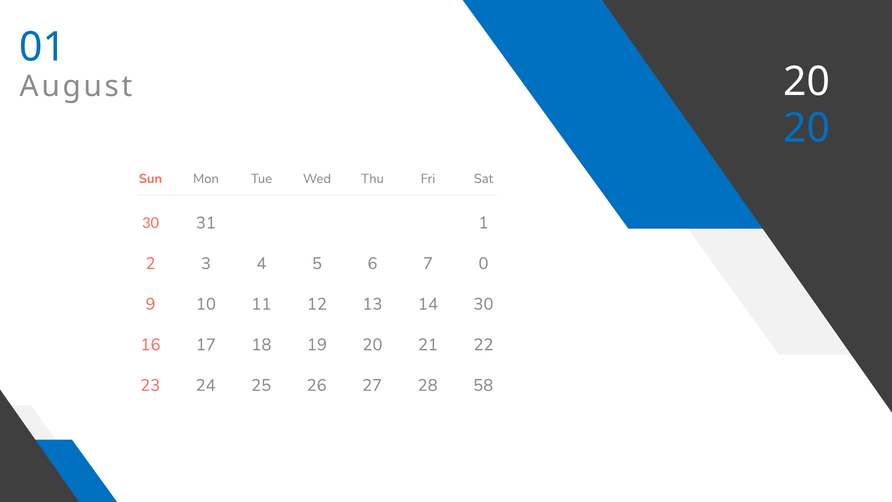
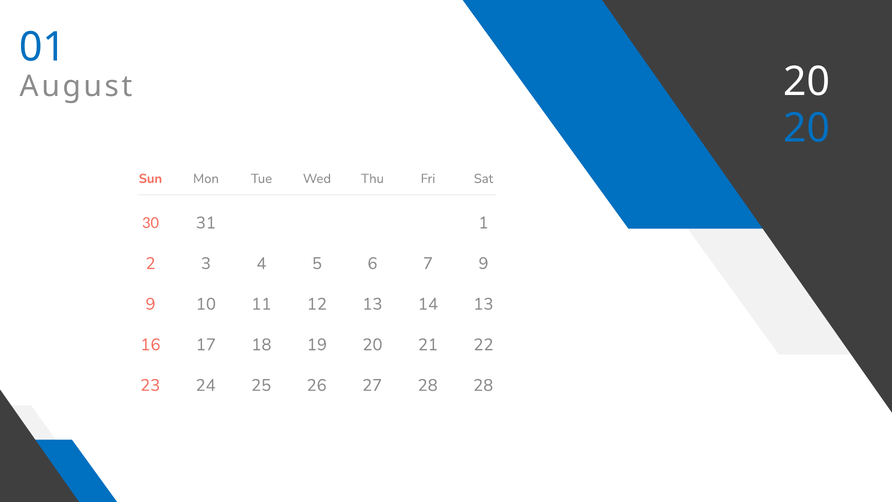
7 0: 0 -> 9 (483, 263)
14 30: 30 -> 13 (483, 304)
28 58: 58 -> 28 (483, 385)
